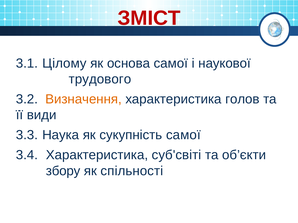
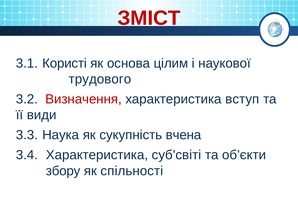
Цілому: Цілому -> Користі (65, 63)
основа самої: самої -> цілим (171, 63)
Визначення colour: orange -> red (84, 99)
голов: голов -> вступ (242, 99)
сукупність самої: самої -> вчена (184, 135)
